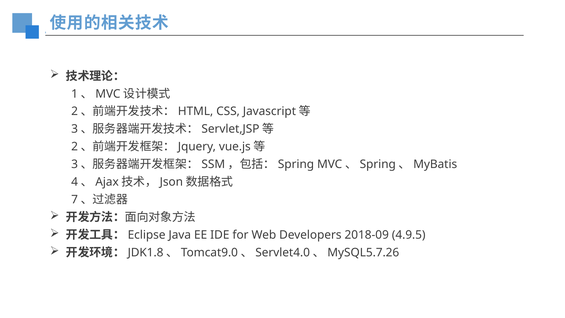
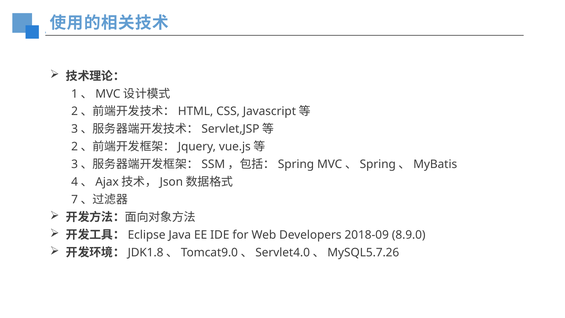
4.9.5: 4.9.5 -> 8.9.0 (409, 235)
